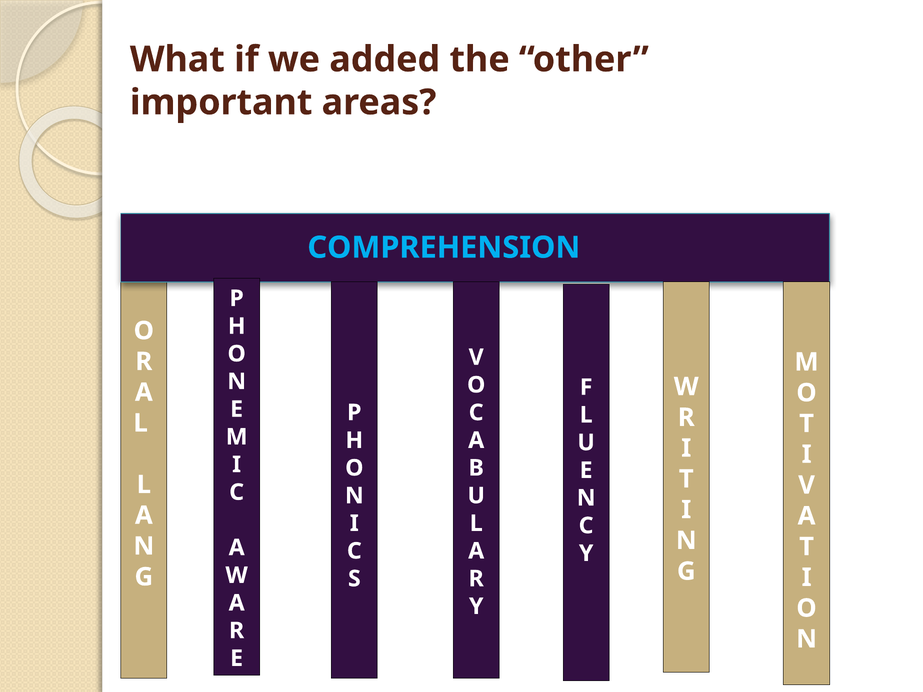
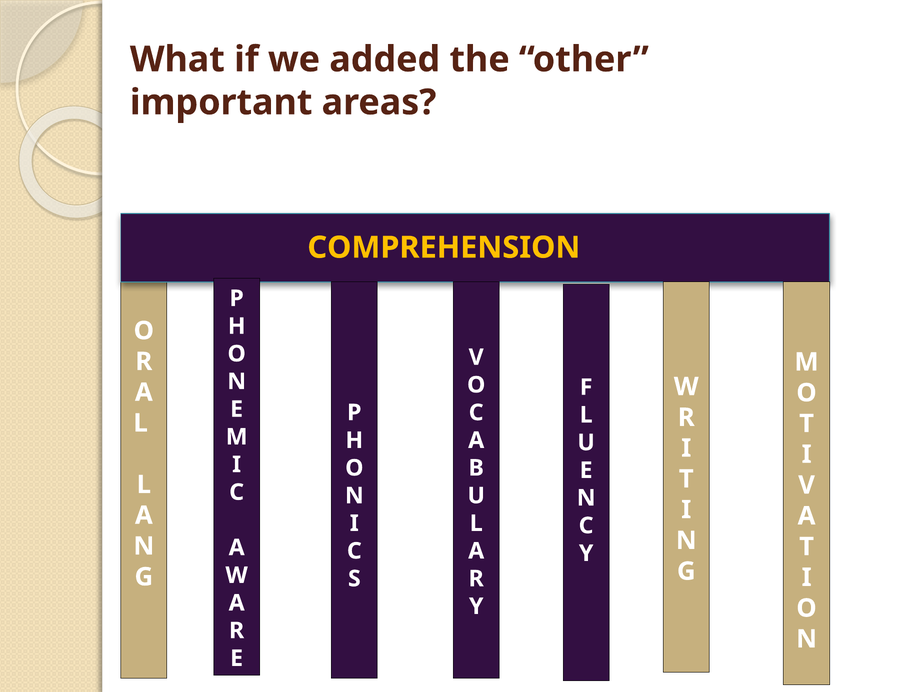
COMPREHENSION colour: light blue -> yellow (444, 248)
